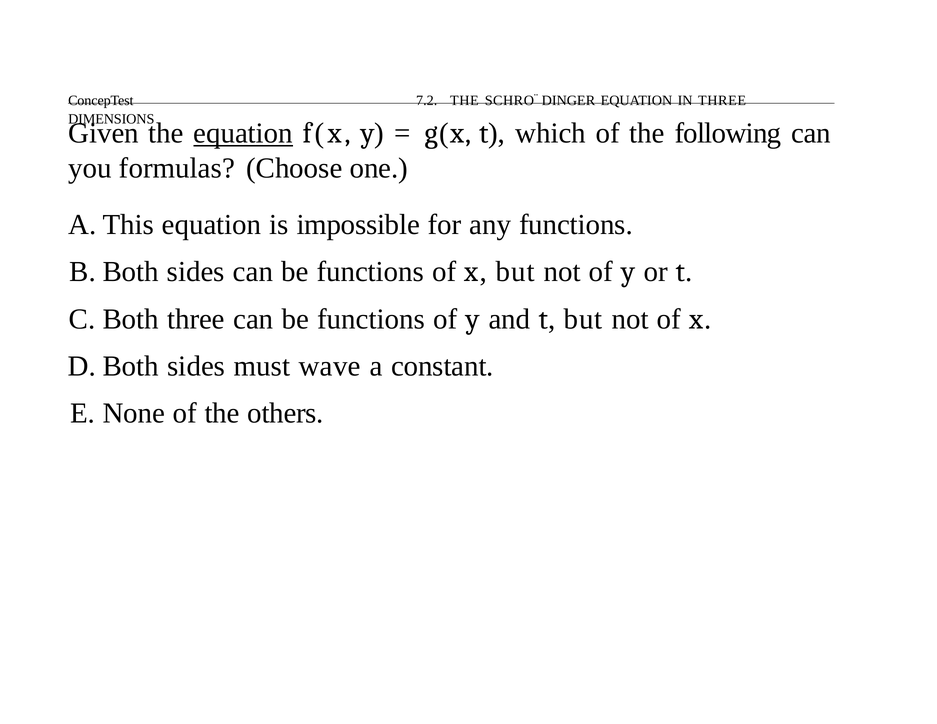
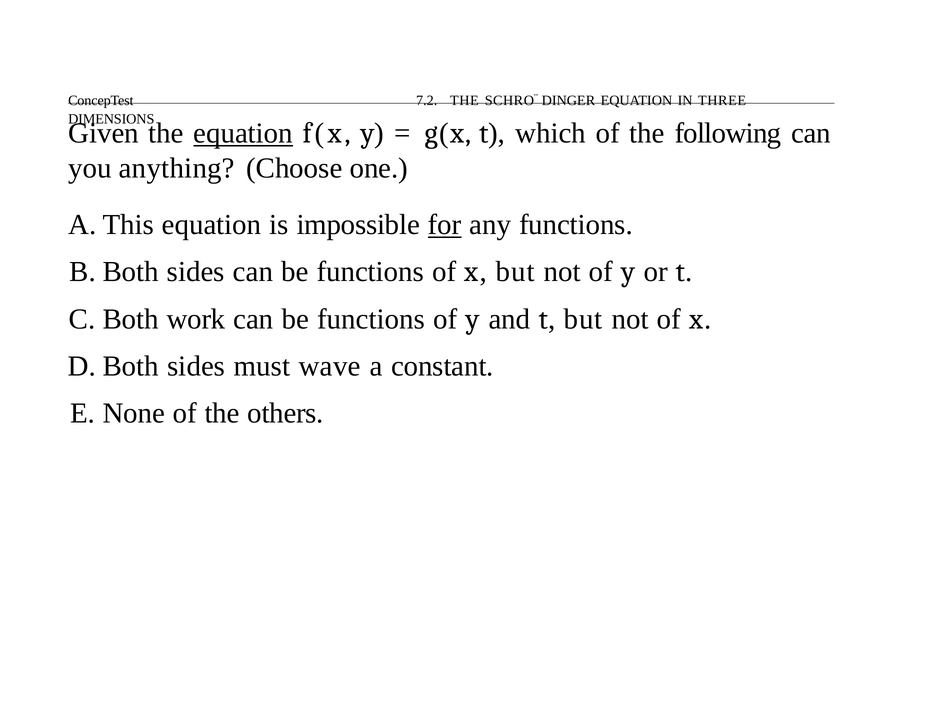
formulas: formulas -> anything (177, 168)
for underline: none -> present (445, 225)
three: three -> work (196, 319)
